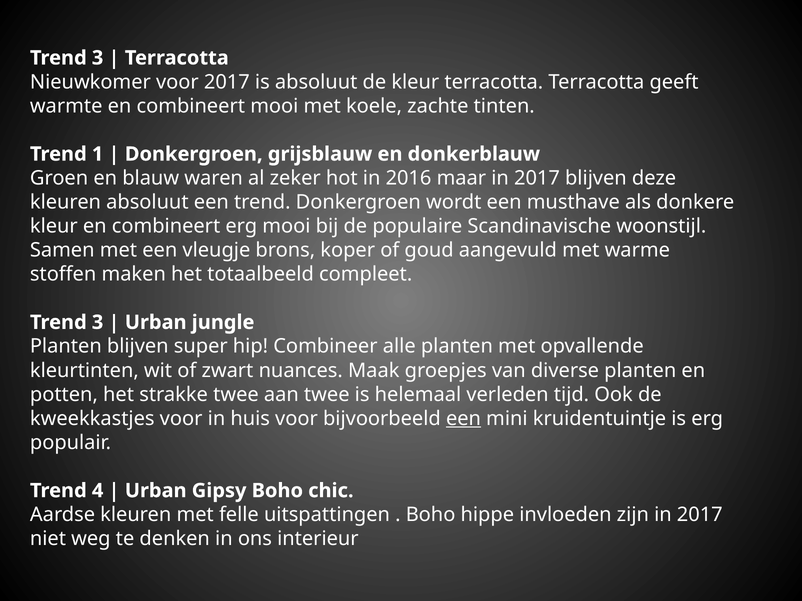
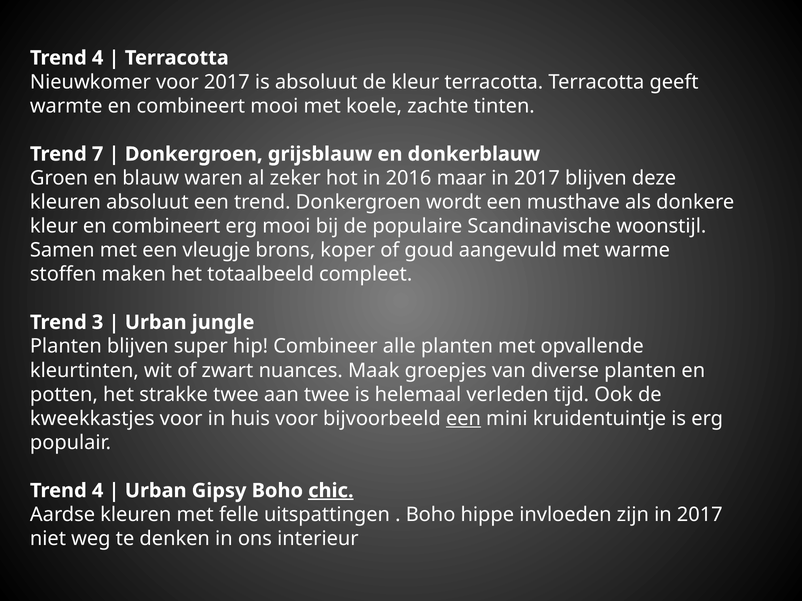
3: 3 -> 4 (98, 58)
1: 1 -> 7 (98, 154)
chic underline: none -> present (331, 491)
